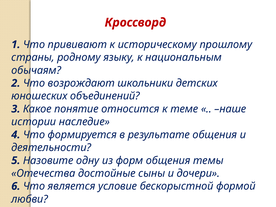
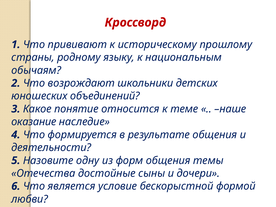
истории: истории -> оказание (34, 122)
